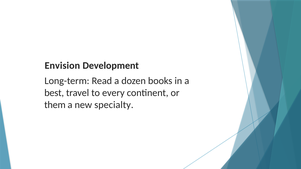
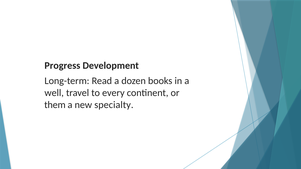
Envision: Envision -> Progress (62, 66)
best: best -> well (54, 93)
